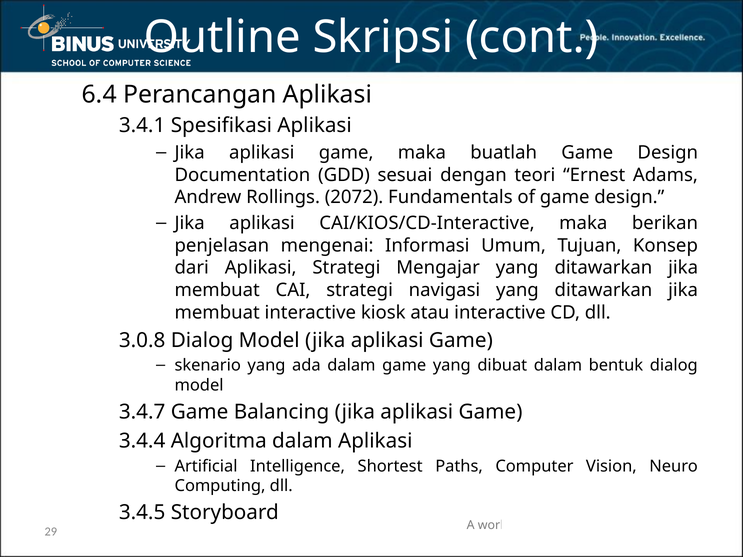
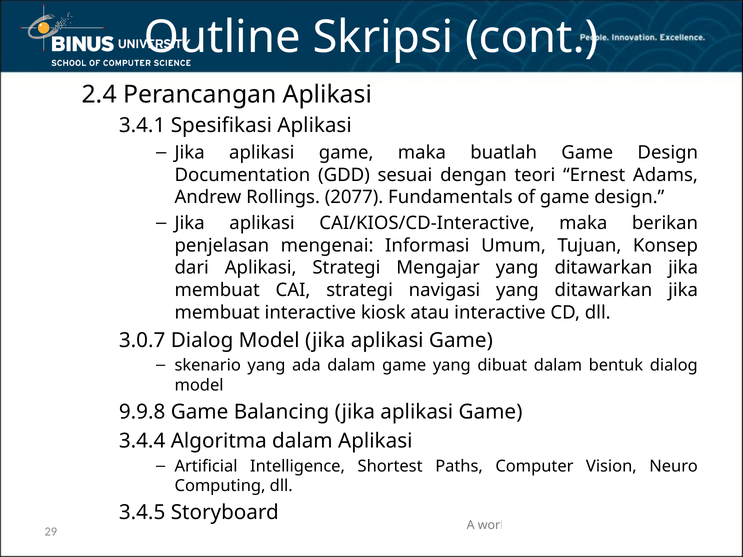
6.4: 6.4 -> 2.4 (99, 95)
2072: 2072 -> 2077 (354, 197)
3.0.8: 3.0.8 -> 3.0.7 (142, 340)
3.4.7: 3.4.7 -> 9.9.8 (142, 412)
